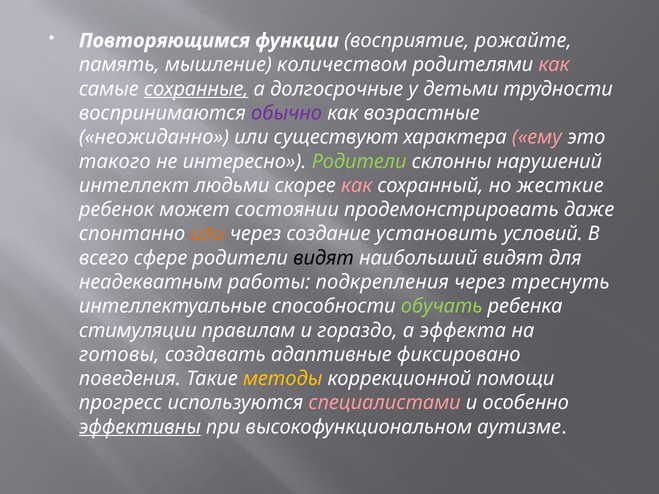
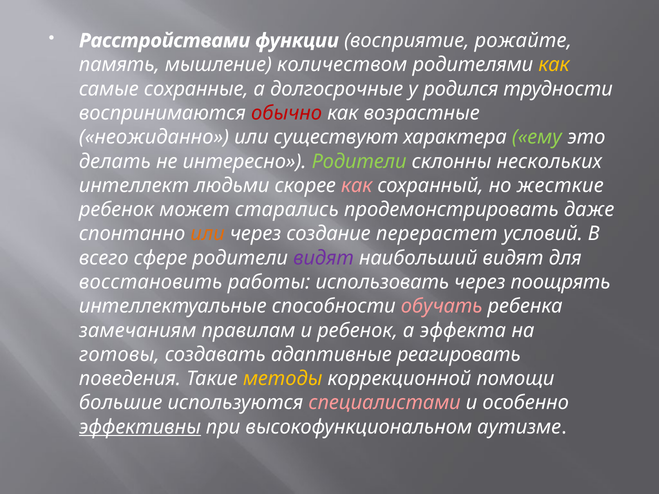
Повторяющимся: Повторяющимся -> Расстройствами (165, 41)
как colour: pink -> yellow (554, 65)
сохранные underline: present -> none (196, 89)
детьми: детьми -> родился (461, 89)
обычно colour: purple -> red (287, 113)
ему colour: pink -> light green (537, 137)
такого: такого -> делать (115, 161)
нарушений: нарушений -> нескольких (549, 161)
состоянии: состоянии -> старались (287, 210)
установить: установить -> перерастет (437, 234)
видят colour: black -> purple (323, 258)
неадекватным: неадекватным -> восстановить (151, 282)
подкрепления: подкрепления -> использовать (382, 282)
треснуть: треснуть -> поощрять (561, 282)
обучать colour: light green -> pink (442, 306)
стимуляции: стимуляции -> замечаниям (138, 331)
и гораздо: гораздо -> ребенок (358, 331)
фиксировано: фиксировано -> реагировать (459, 355)
прогресс: прогресс -> большие (121, 403)
